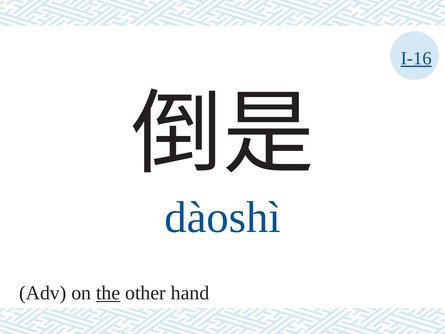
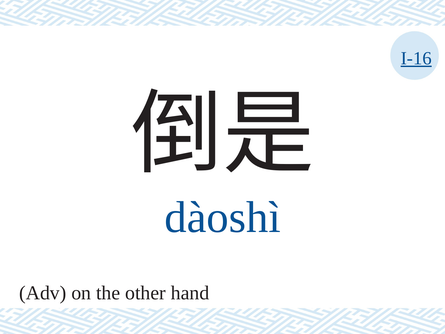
the underline: present -> none (108, 293)
